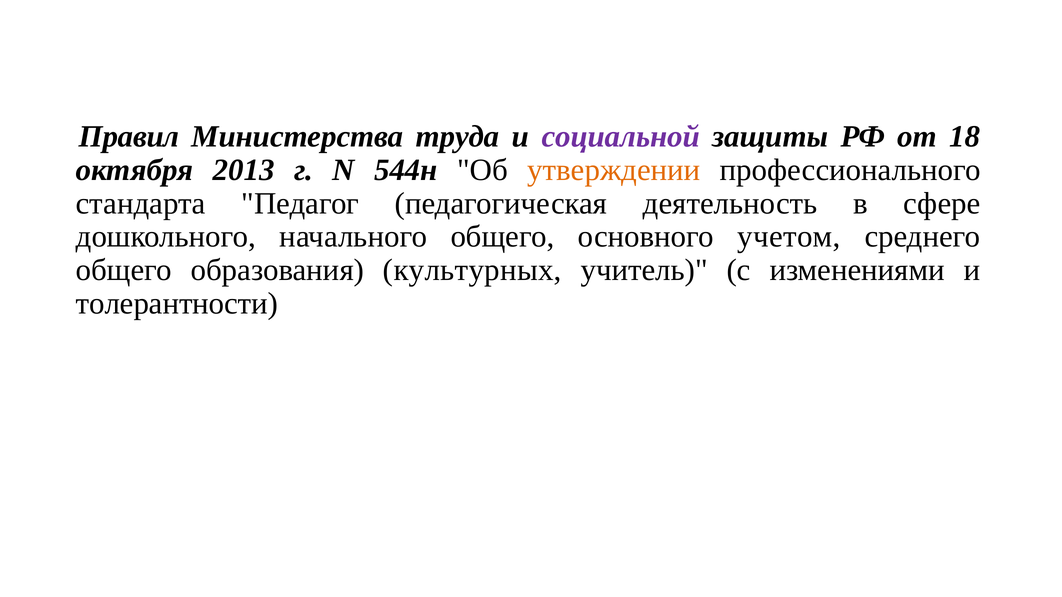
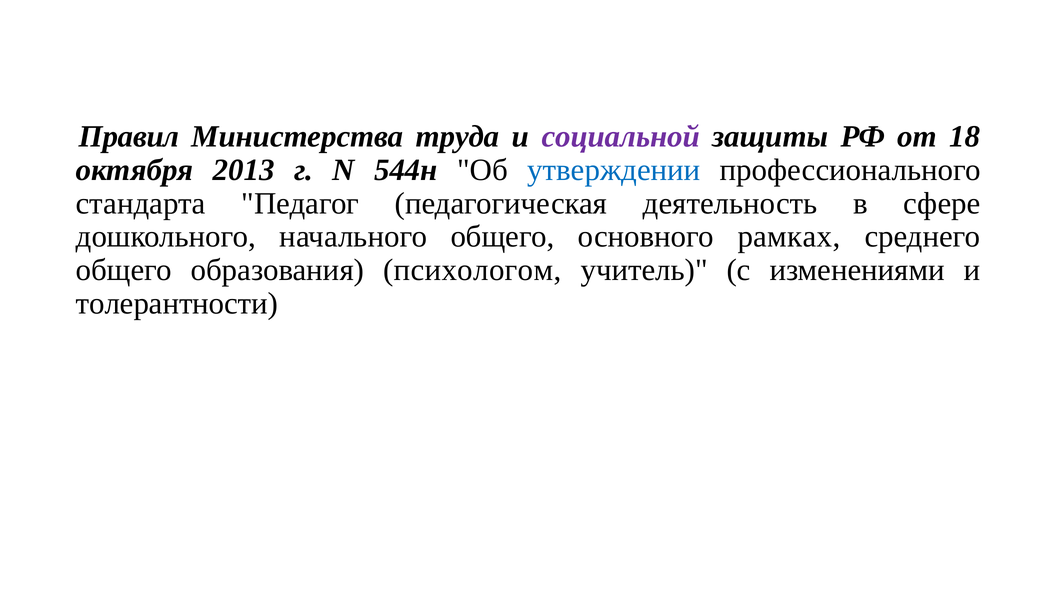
утверждении colour: orange -> blue (614, 170)
учетом: учетом -> рамках (789, 237)
культурных: культурных -> психологом (472, 270)
